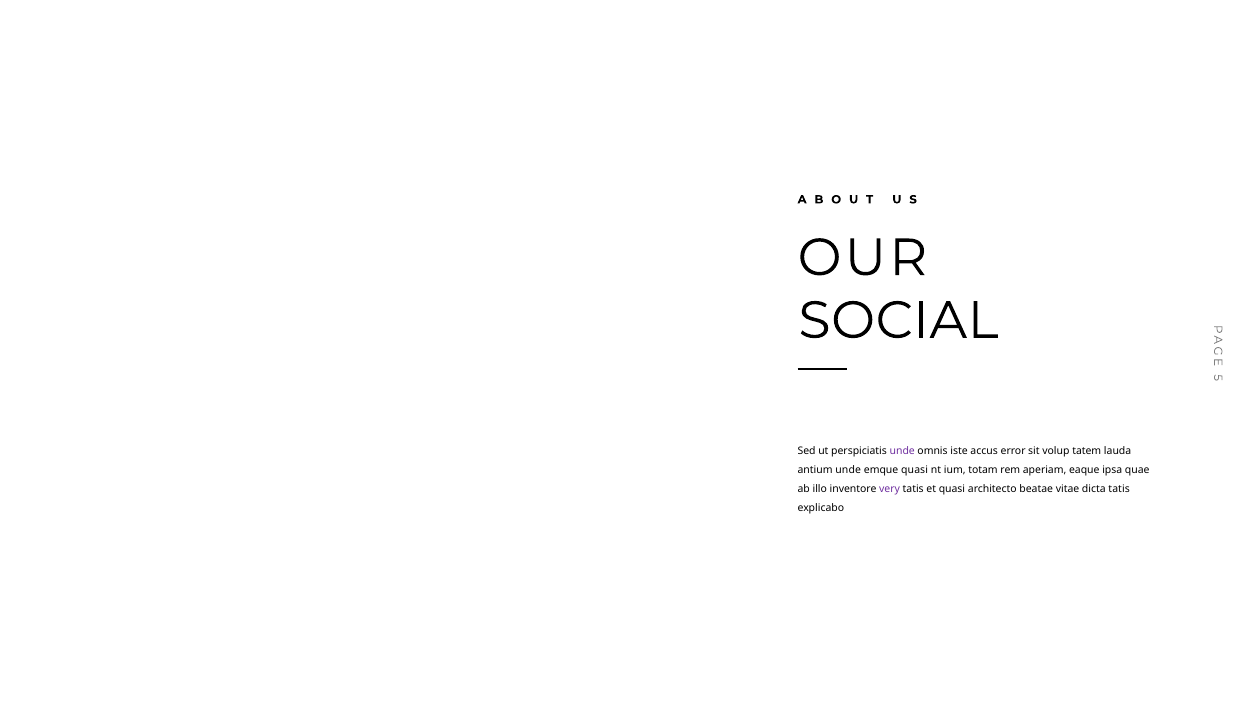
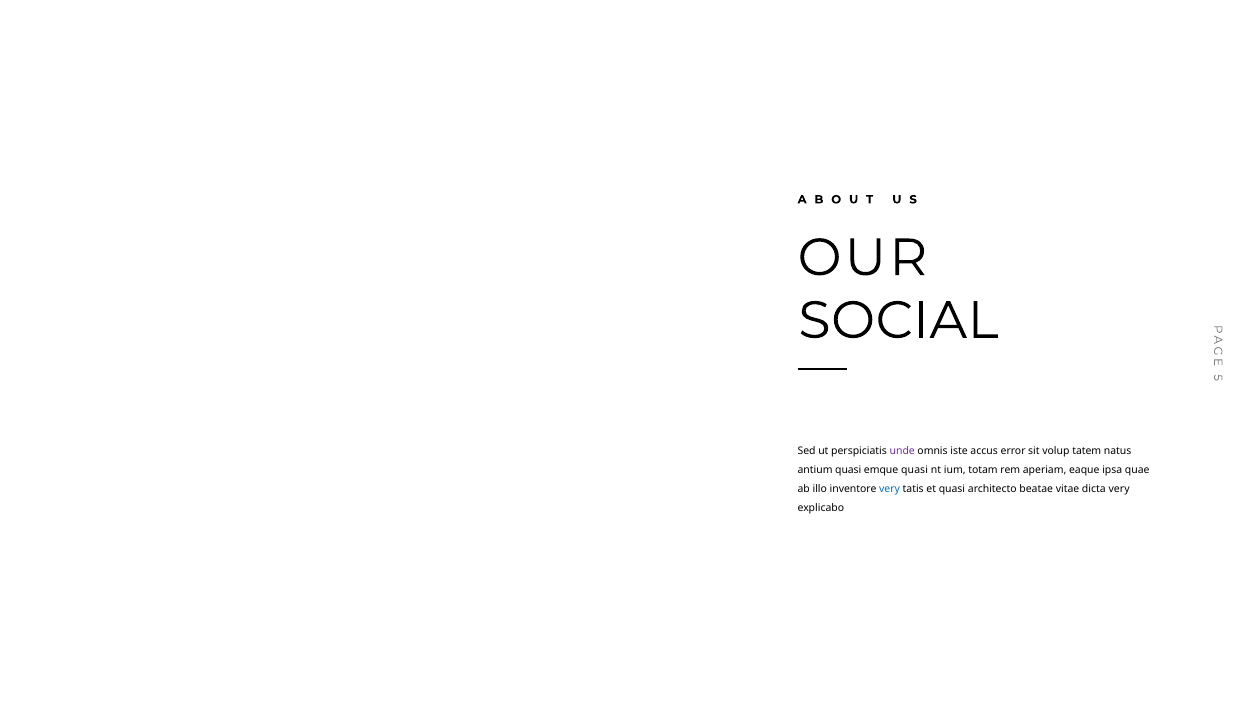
lauda: lauda -> natus (1118, 452)
antium unde: unde -> quasi (848, 471)
very colour: purple -> blue (890, 490)
dicta tatis: tatis -> very (1119, 490)
